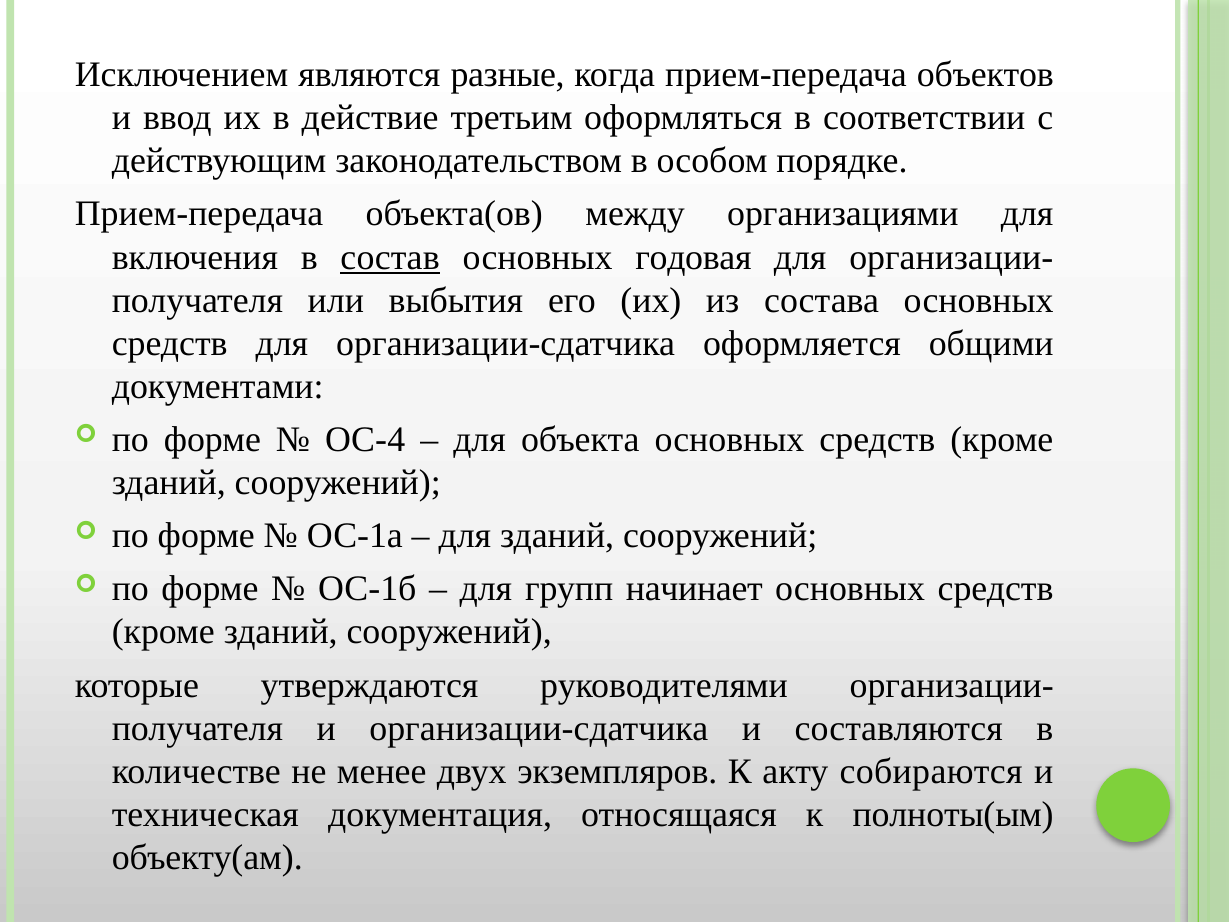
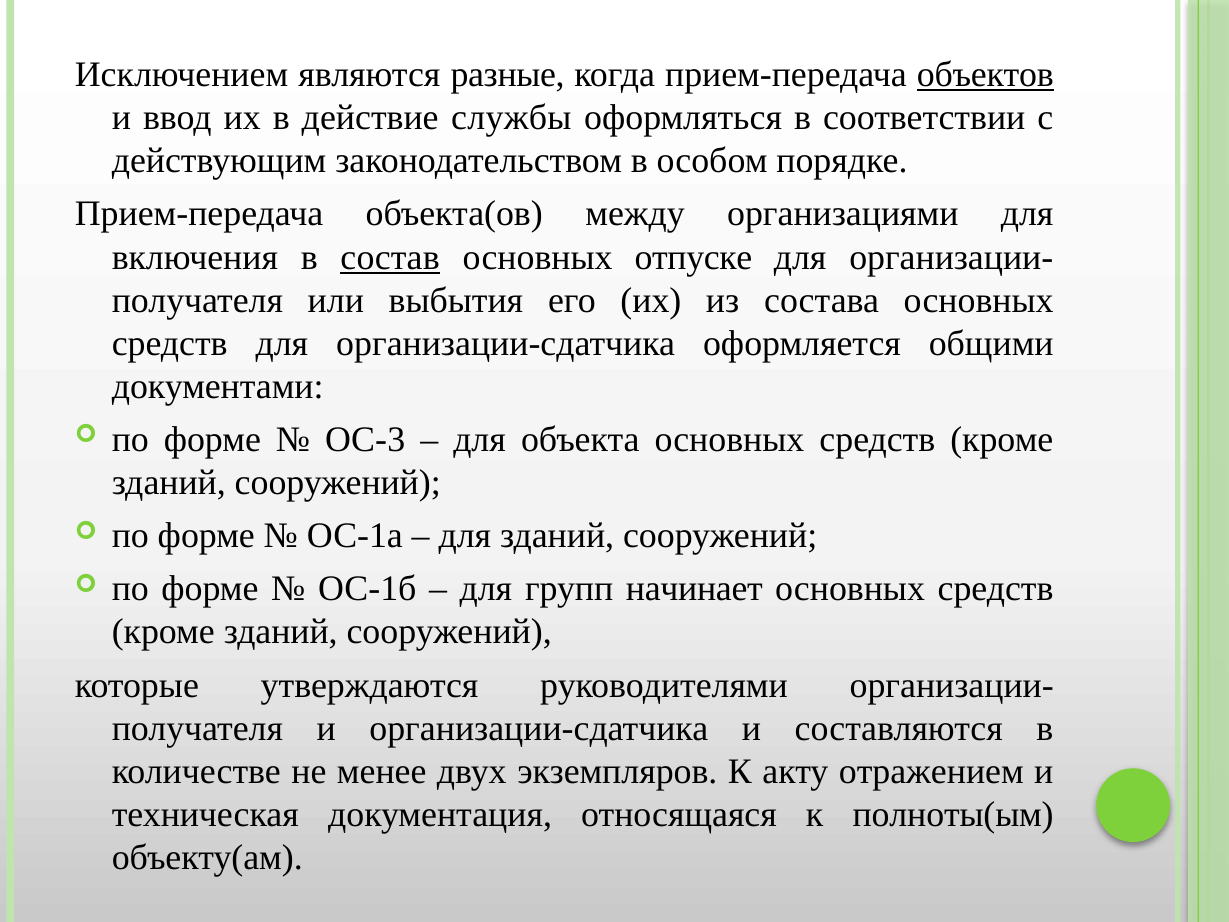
объектов underline: none -> present (985, 75)
третьим: третьим -> службы (511, 118)
годовая: годовая -> отпуске (693, 257)
ОС-4: ОС-4 -> ОС-3 (365, 439)
собираются: собираются -> отражением (931, 771)
